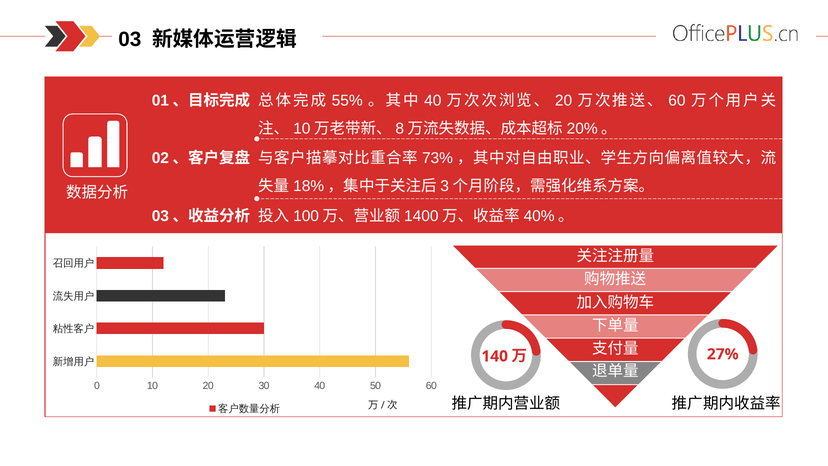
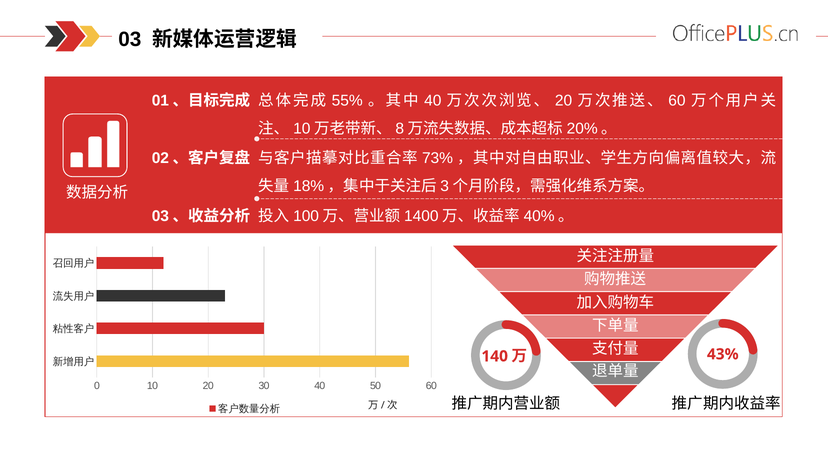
27%: 27% -> 43% (723, 354)
